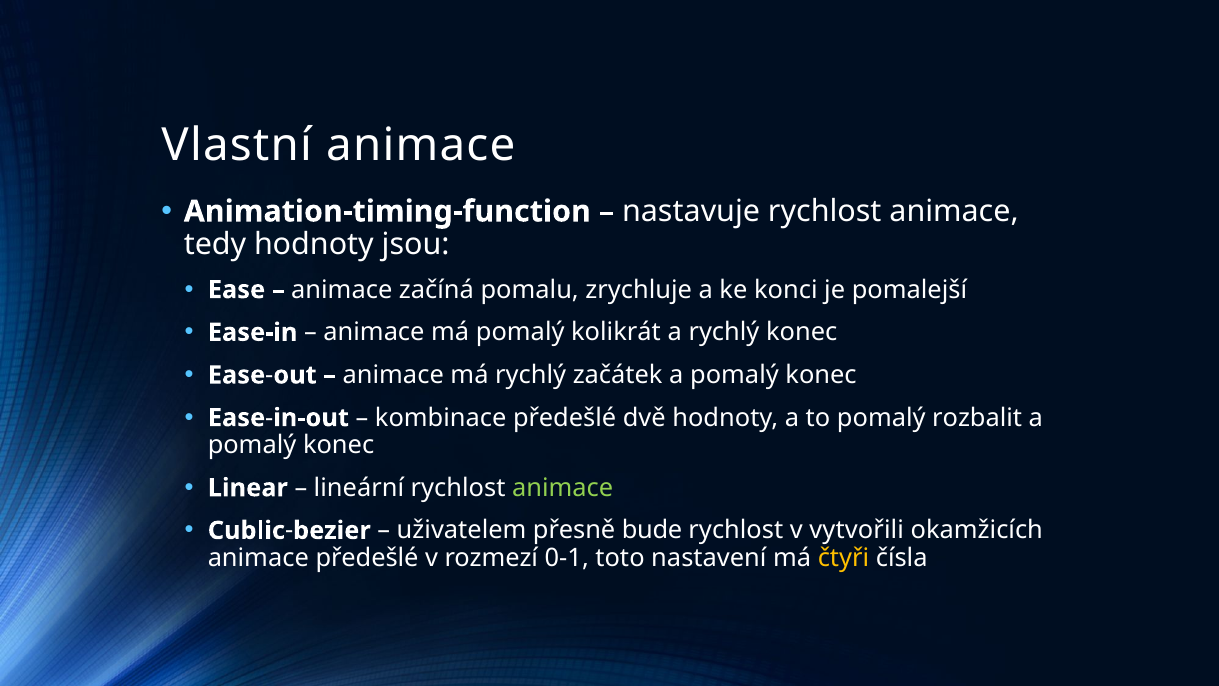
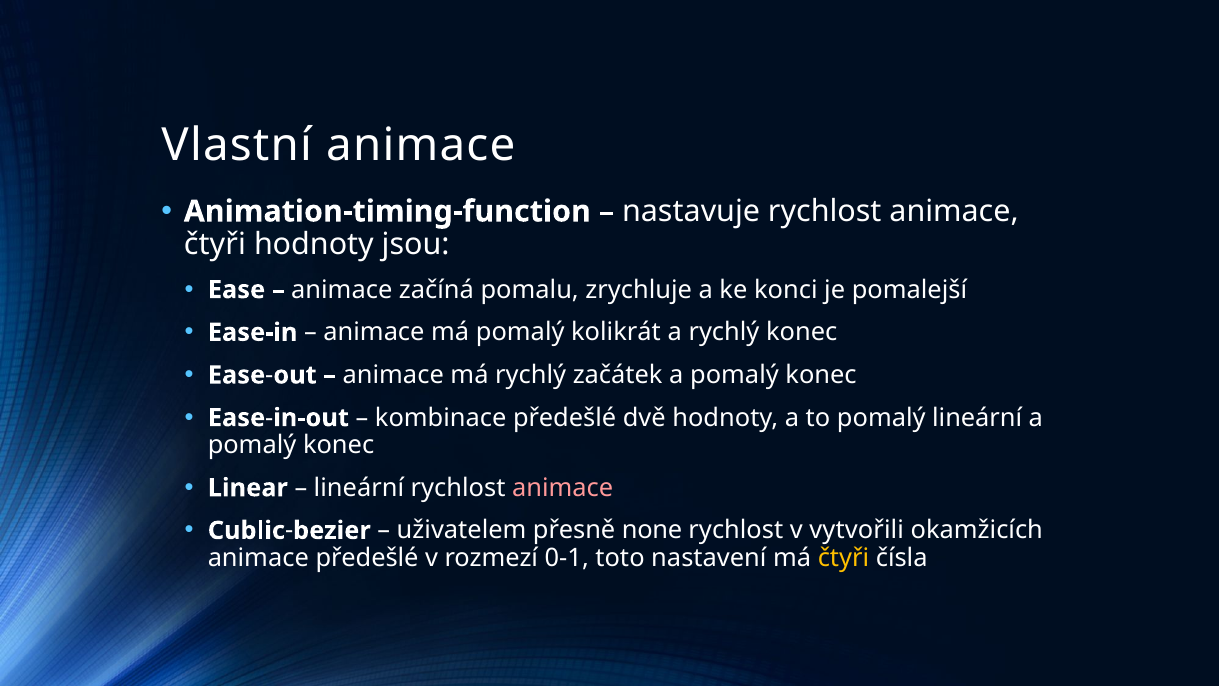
tedy: tedy -> čtyři (215, 244)
pomalý rozbalit: rozbalit -> lineární (977, 418)
animace colour: light green -> pink (563, 488)
bude: bude -> none (652, 530)
